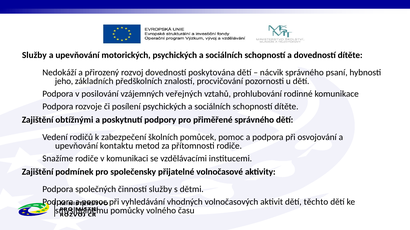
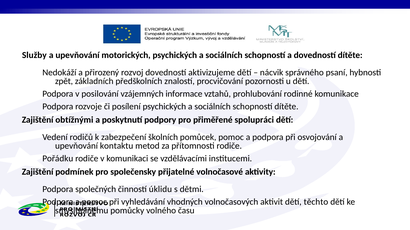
poskytována: poskytována -> aktivizujeme (212, 73)
jeho: jeho -> zpět (64, 81)
veřejných: veřejných -> informace (184, 94)
přiměřené správného: správného -> spolupráci (254, 120)
Snažíme: Snažíme -> Pořádku (58, 159)
činností služby: služby -> úklidu (160, 190)
